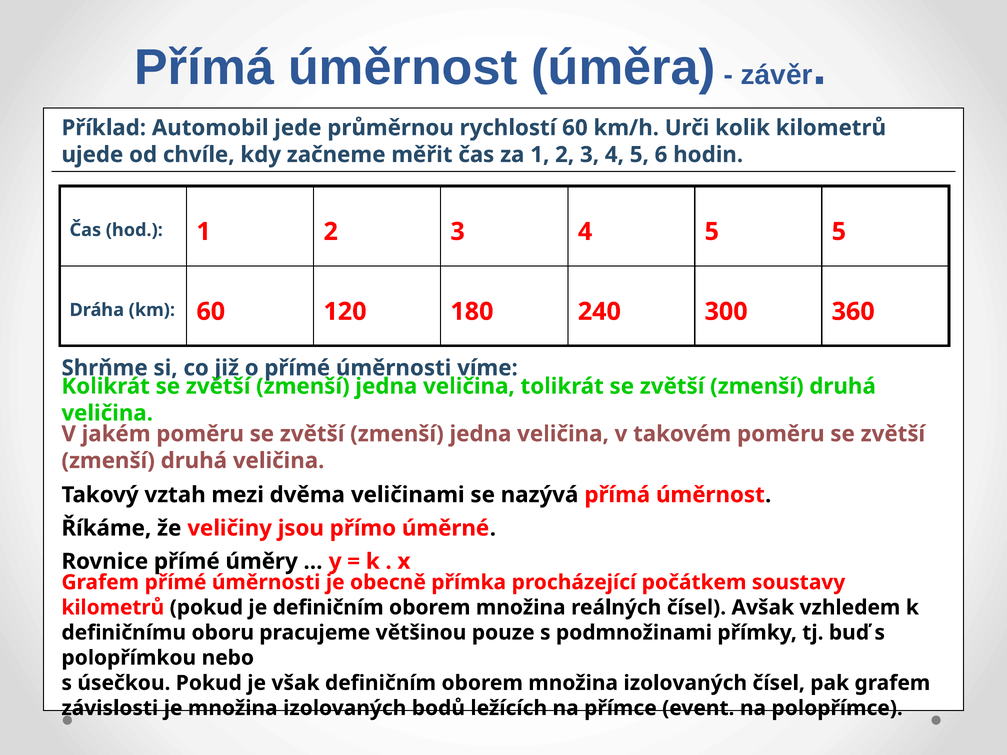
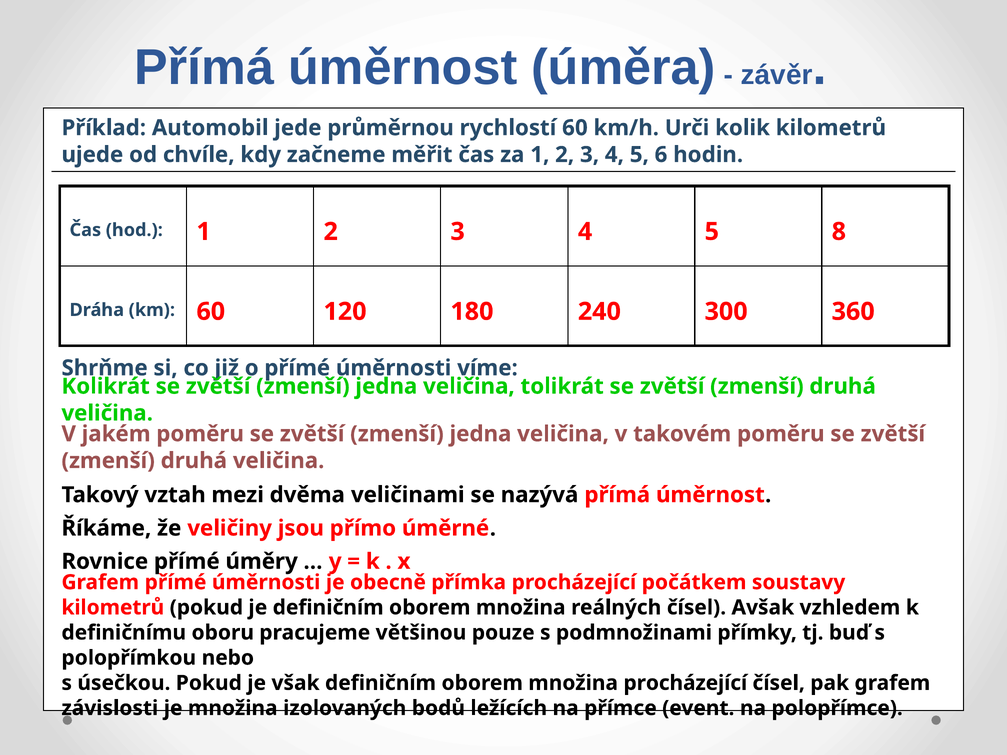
5 5: 5 -> 8 (839, 232)
oborem množina izolovaných: izolovaných -> procházející (685, 683)
